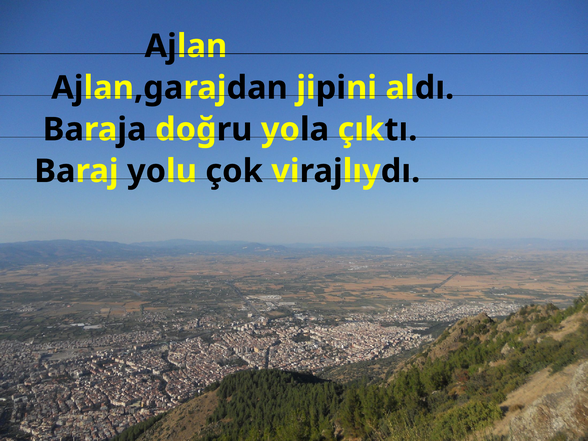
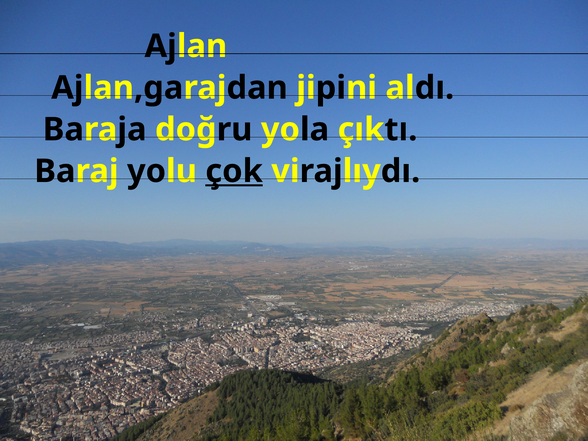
çok underline: none -> present (234, 171)
